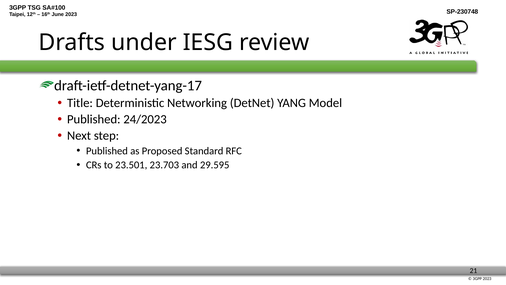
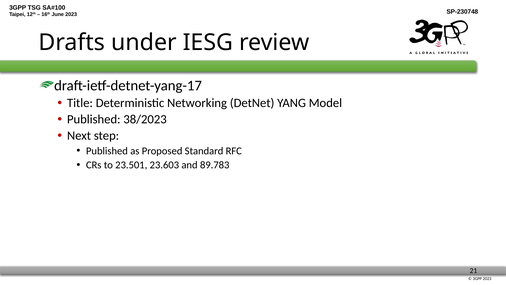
24/2023: 24/2023 -> 38/2023 (145, 119)
23.703: 23.703 -> 23.603 (164, 165)
29.595: 29.595 -> 89.783 (215, 165)
